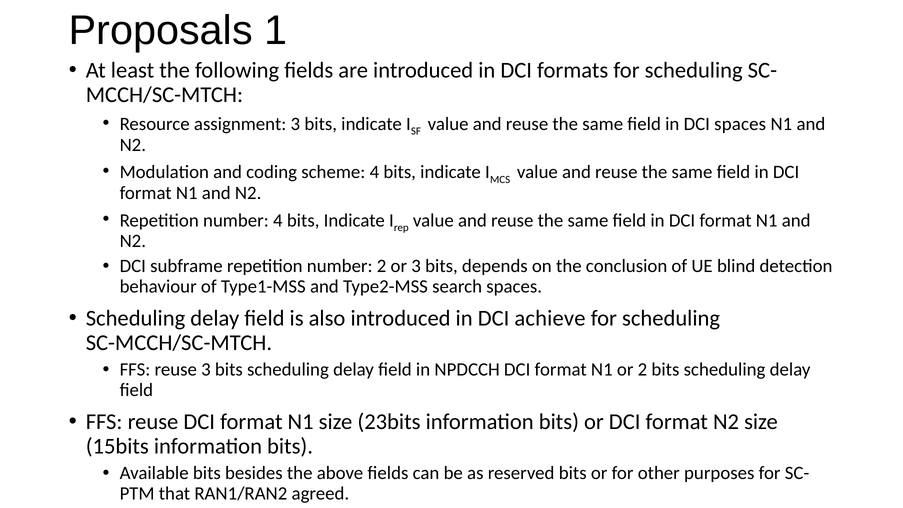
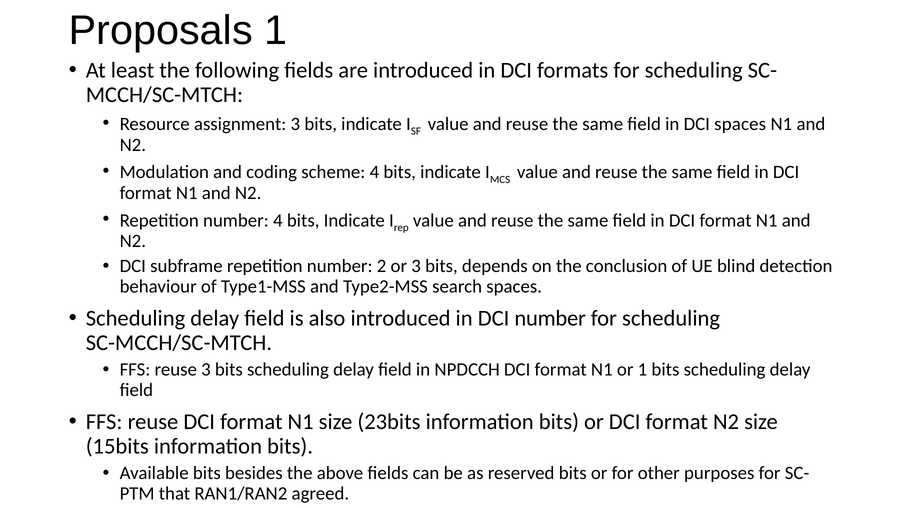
DCI achieve: achieve -> number (550, 318)
or 2: 2 -> 1 (642, 370)
